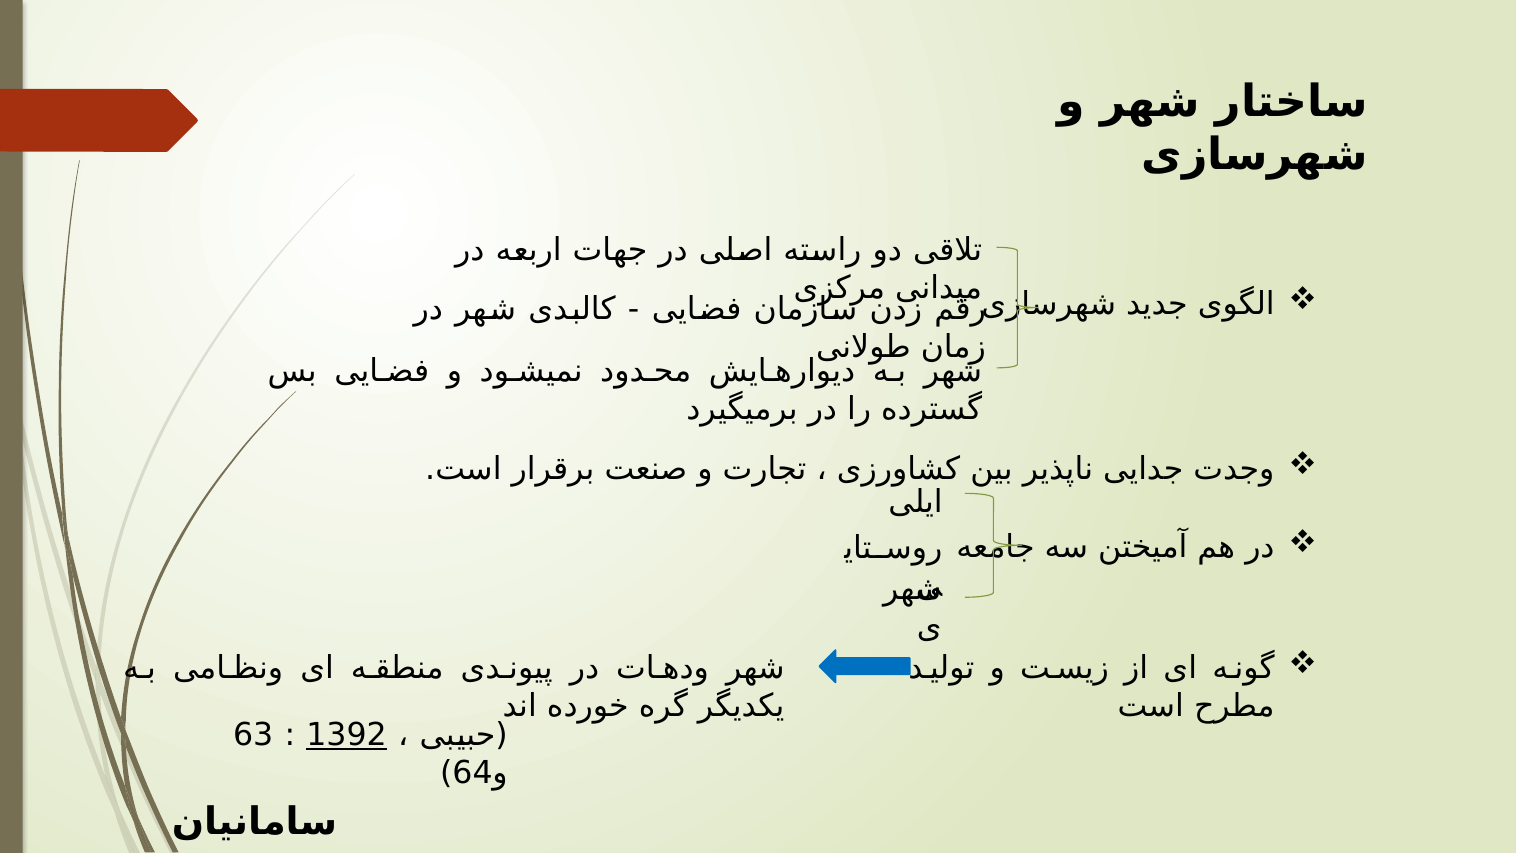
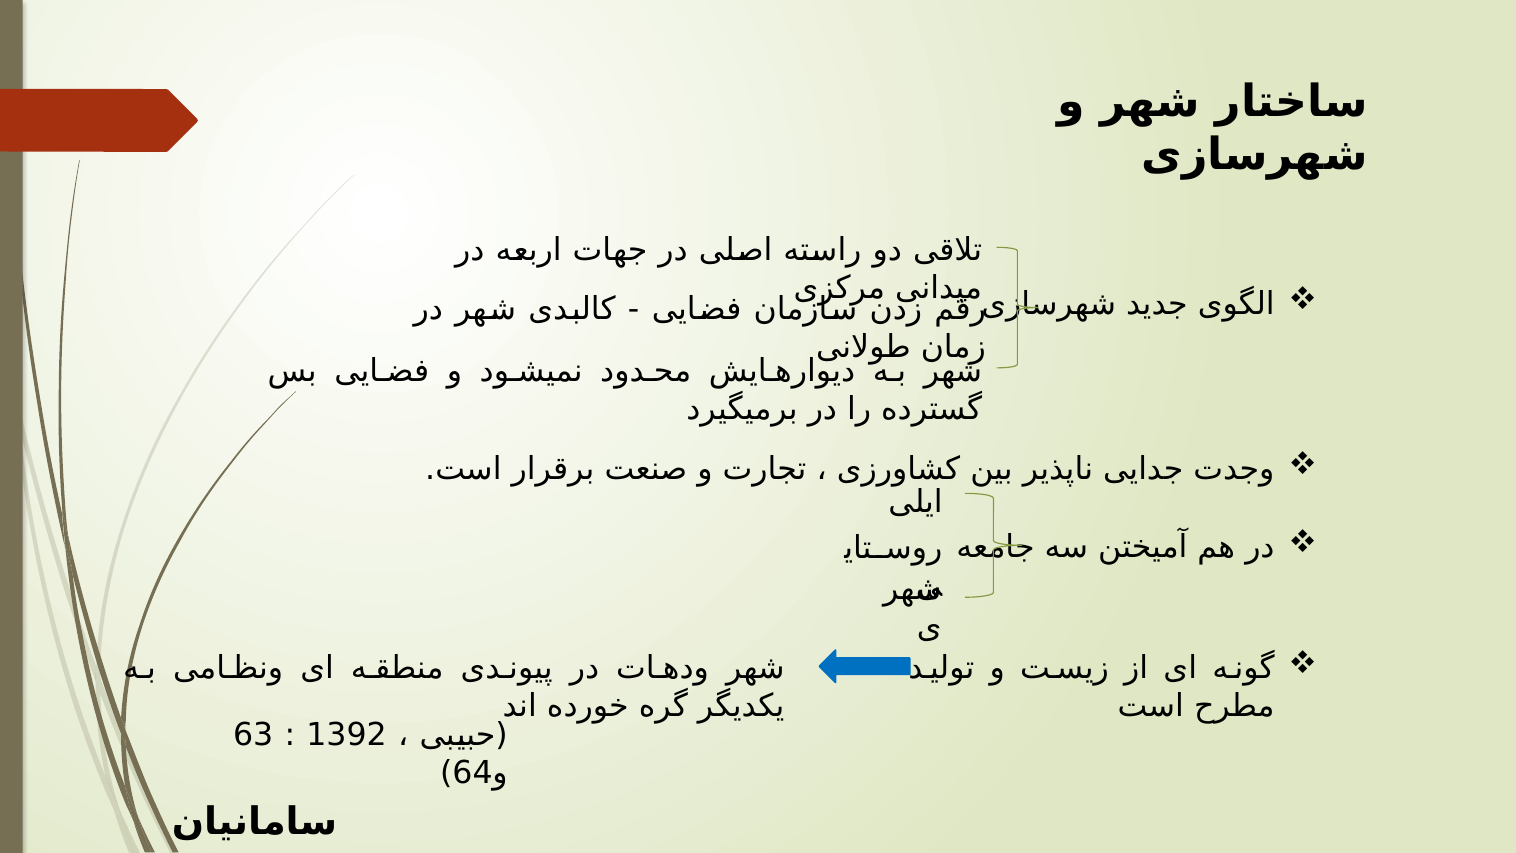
1392 underline: present -> none (347, 735)
